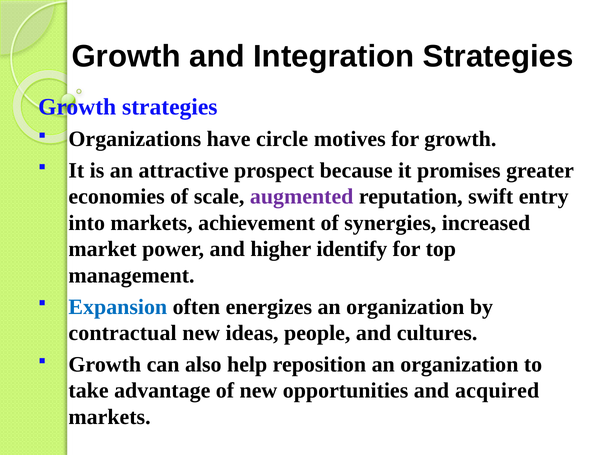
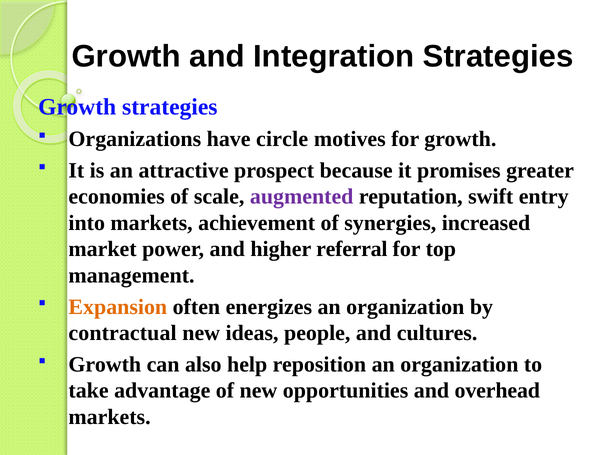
identify: identify -> referral (352, 249)
Expansion colour: blue -> orange (118, 307)
acquired: acquired -> overhead (497, 391)
